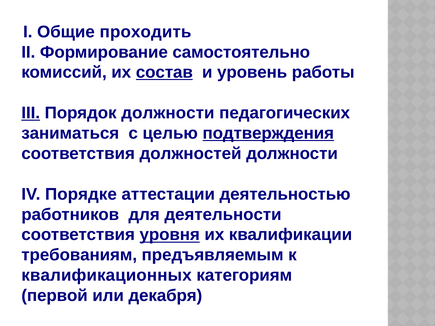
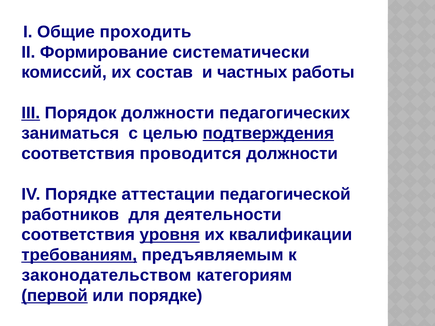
самостоятельно: самостоятельно -> систематически (241, 52)
состав underline: present -> none (164, 72)
уровень: уровень -> частных (252, 72)
должностей: должностей -> проводится (190, 154)
деятельностью: деятельностью -> педагогической (285, 194)
требованиям underline: none -> present (79, 255)
квалификационных: квалификационных -> законодательством (107, 276)
первой underline: none -> present (55, 296)
или декабря: декабря -> порядке (165, 296)
